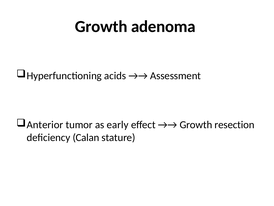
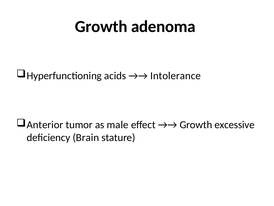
Assessment: Assessment -> Intolerance (175, 76)
early: early -> male (118, 125)
resection: resection -> excessive (235, 125)
Calan: Calan -> Brain (86, 137)
